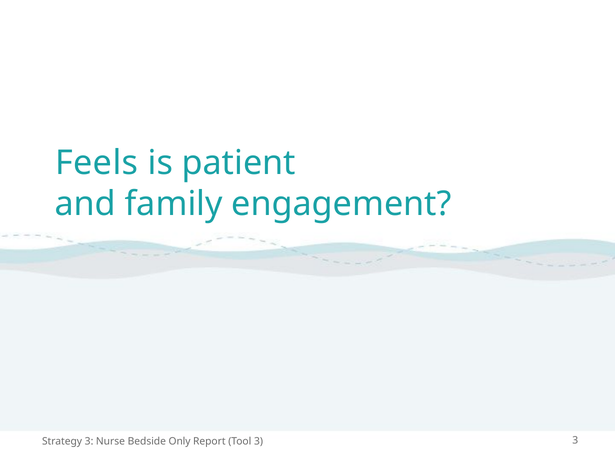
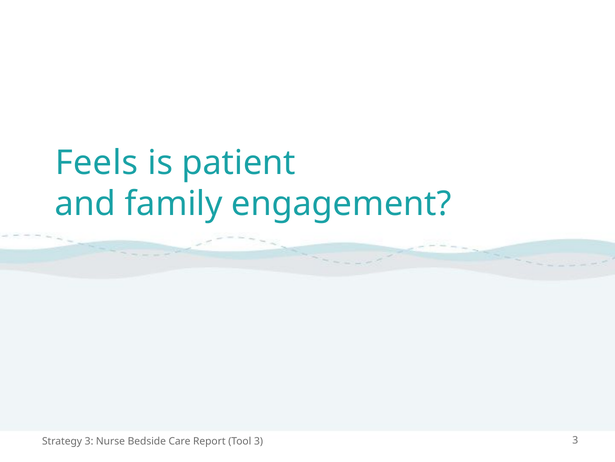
Only: Only -> Care (180, 440)
